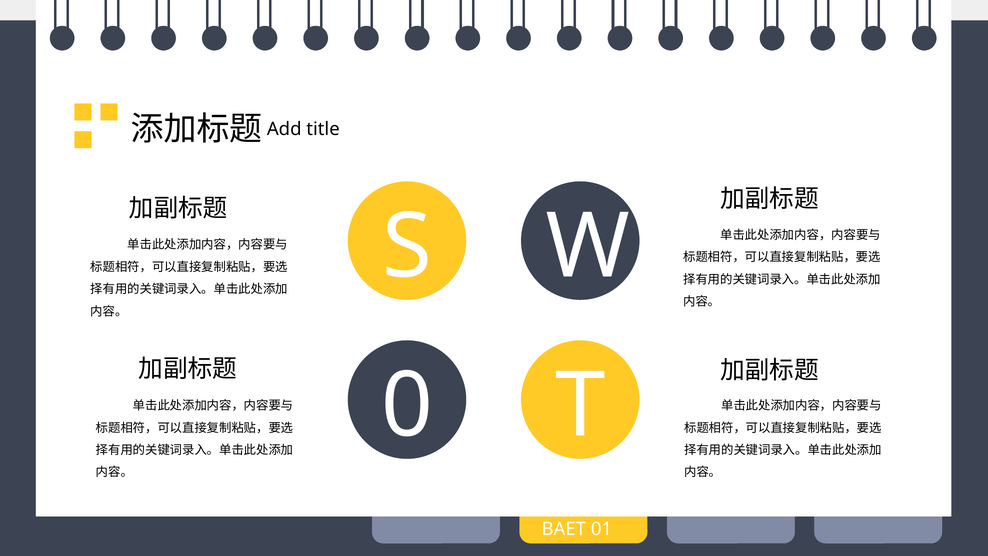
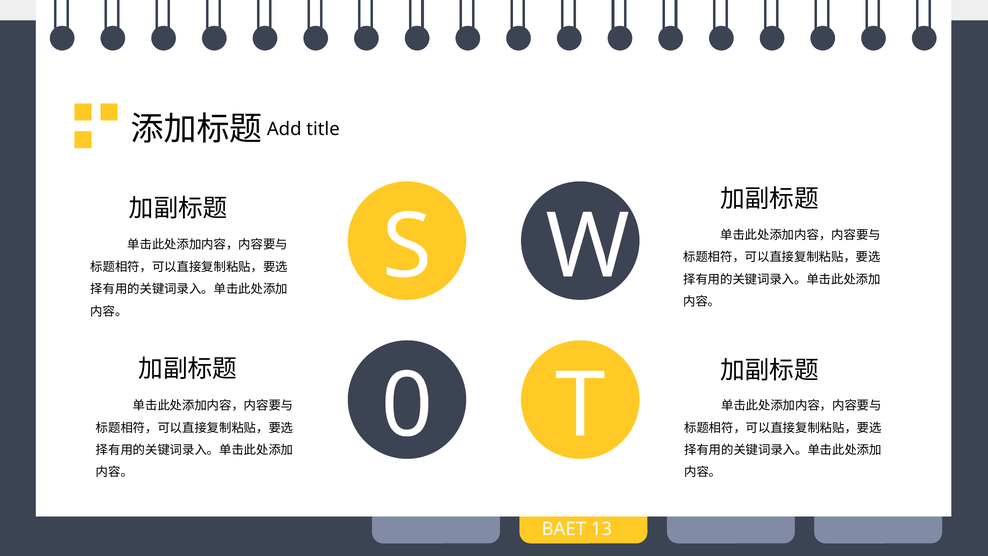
01: 01 -> 13 (601, 529)
